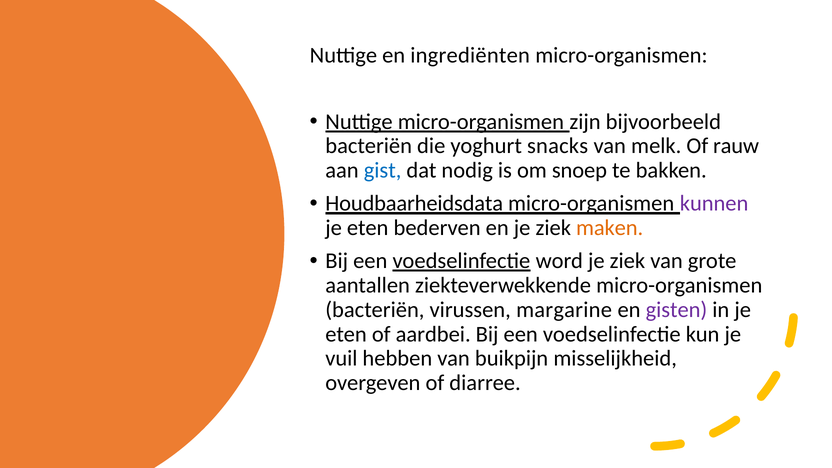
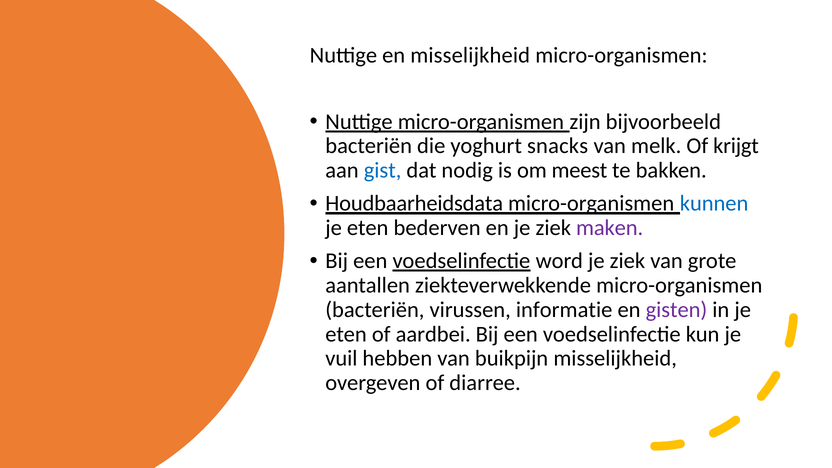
en ingrediënten: ingrediënten -> misselijkheid (470, 56)
rauw: rauw -> krijgt (736, 146)
snoep: snoep -> meest (579, 170)
kunnen colour: purple -> blue (714, 203)
maken colour: orange -> purple (610, 228)
margarine: margarine -> informatie (564, 310)
